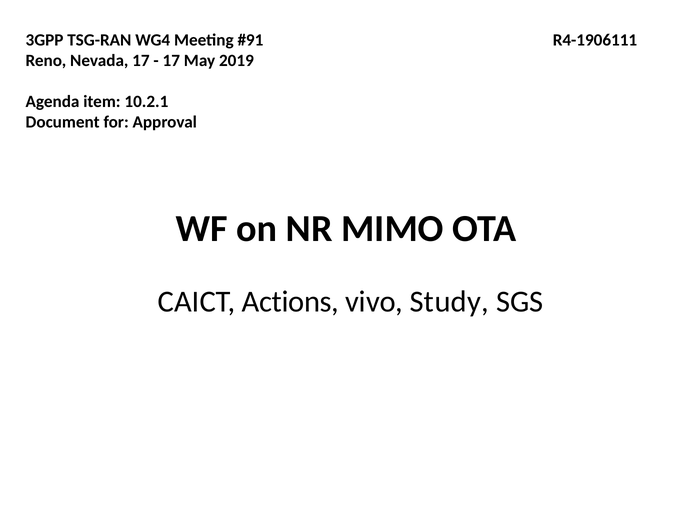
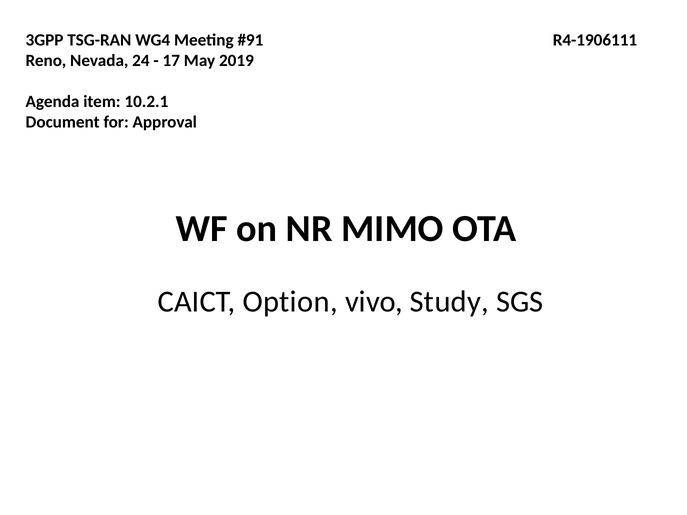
Nevada 17: 17 -> 24 (141, 61)
Actions: Actions -> Option (290, 302)
